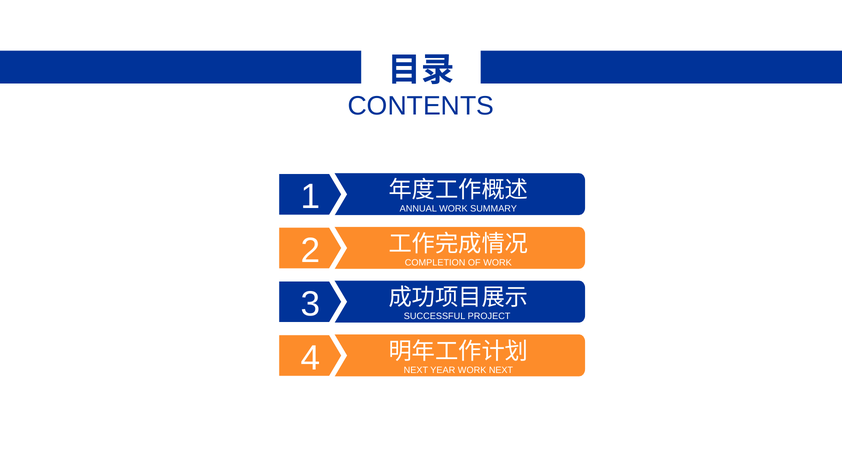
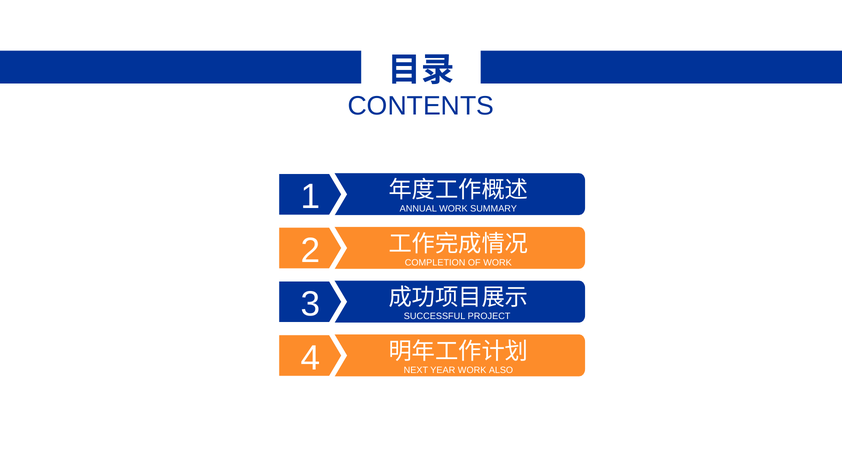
WORK NEXT: NEXT -> ALSO (501, 370)
